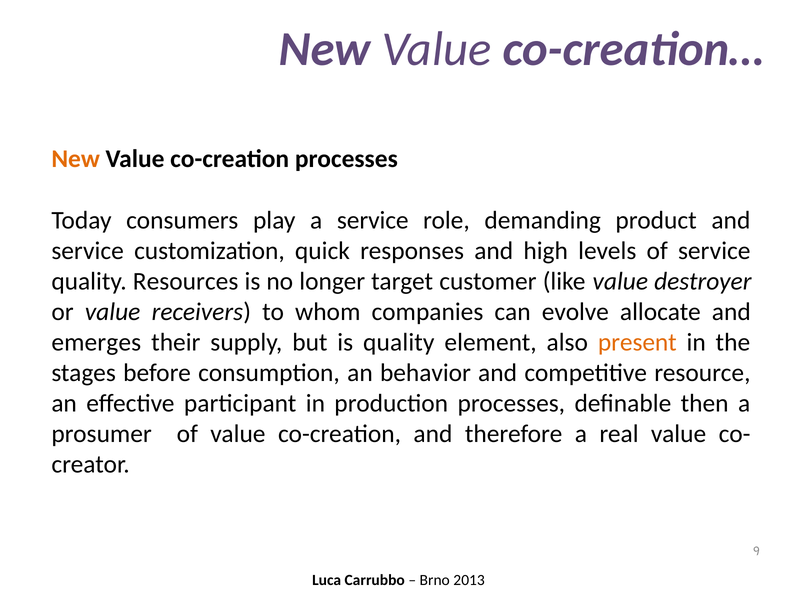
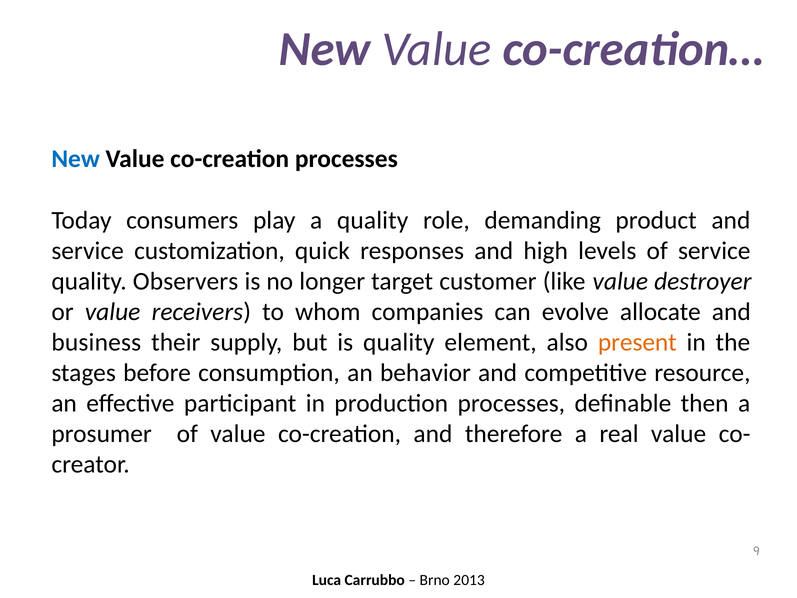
New colour: orange -> blue (76, 159)
a service: service -> quality (373, 220)
Resources: Resources -> Observers (186, 281)
emerges: emerges -> business (96, 342)
